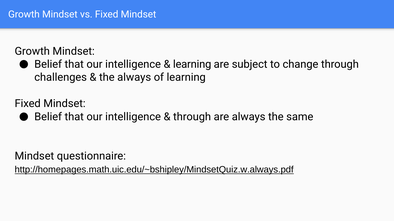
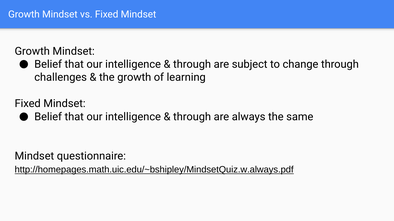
learning: learning -> through (192, 64)
the always: always -> growth (134, 78)
